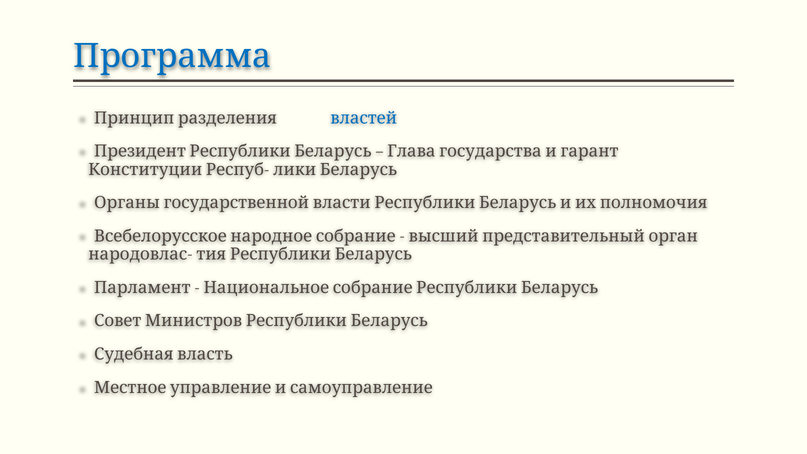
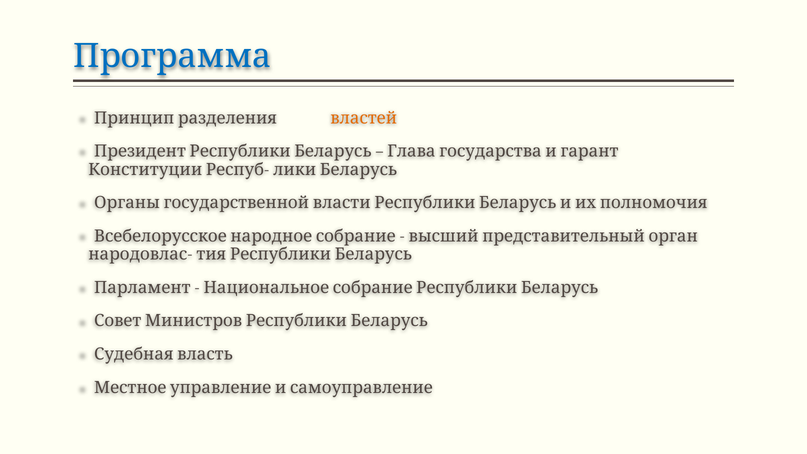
властей colour: blue -> orange (364, 118)
